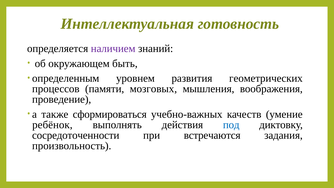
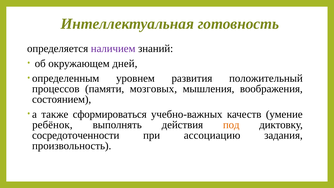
быть: быть -> дней (125, 63)
геометрических: геометрических -> положительный (266, 78)
проведение: проведение -> состоянием (62, 99)
под colour: blue -> orange (231, 125)
встречаются: встречаются -> ассоциацию (212, 135)
